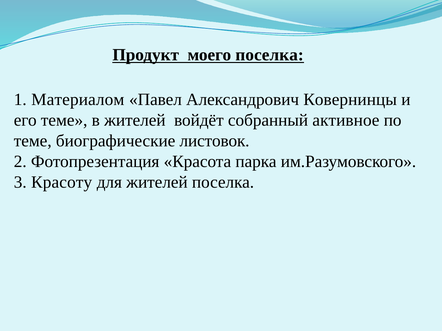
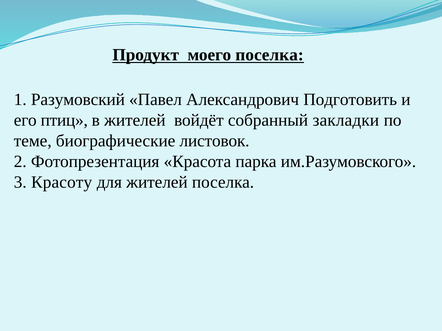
Материалом: Материалом -> Разумовский (78, 100)
Ковернинцы: Ковернинцы -> Подготовить (350, 100)
его теме: теме -> птиц (64, 120)
активное: активное -> закладки (346, 120)
